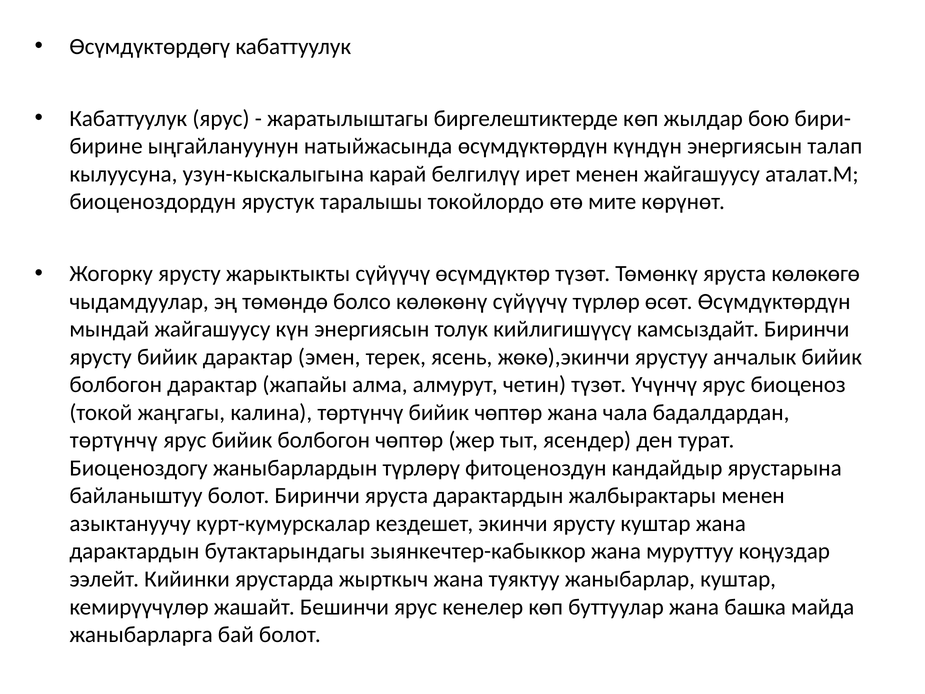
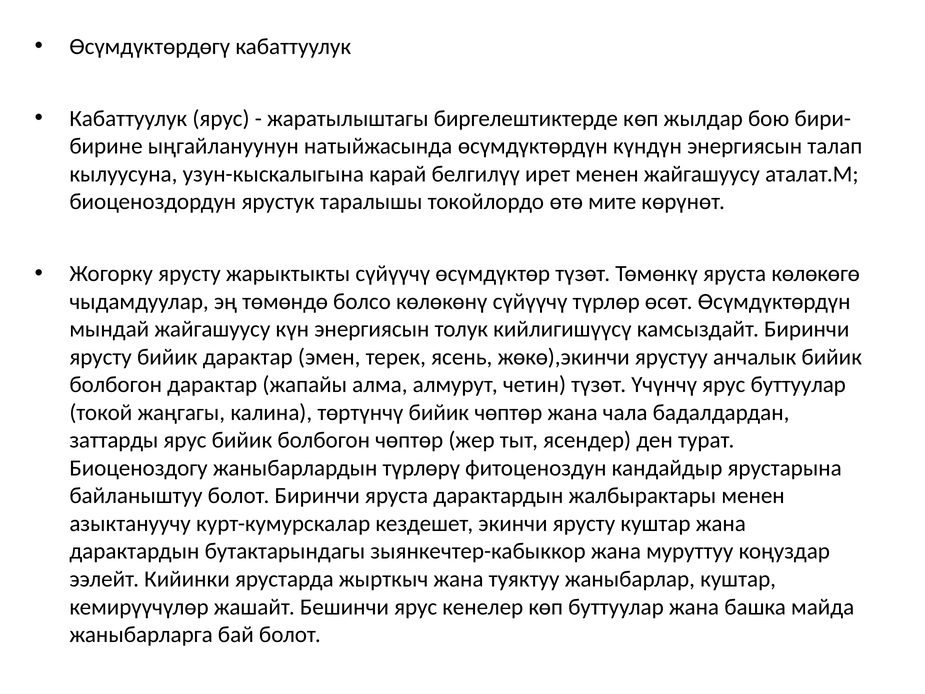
ярус биоценоз: биоценоз -> буттуулар (798, 385)
төртүнчү: төртүнчү -> заттарды (114, 440)
